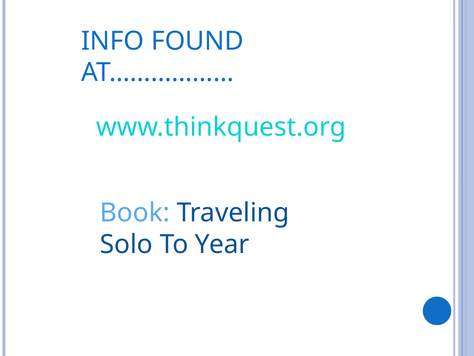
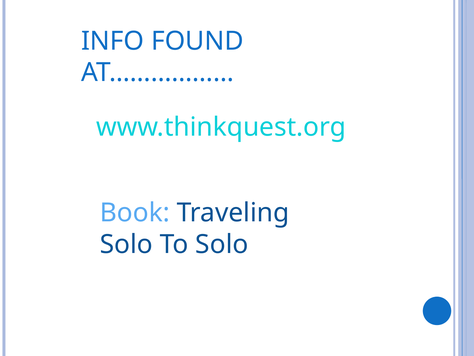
To Year: Year -> Solo (222, 244)
